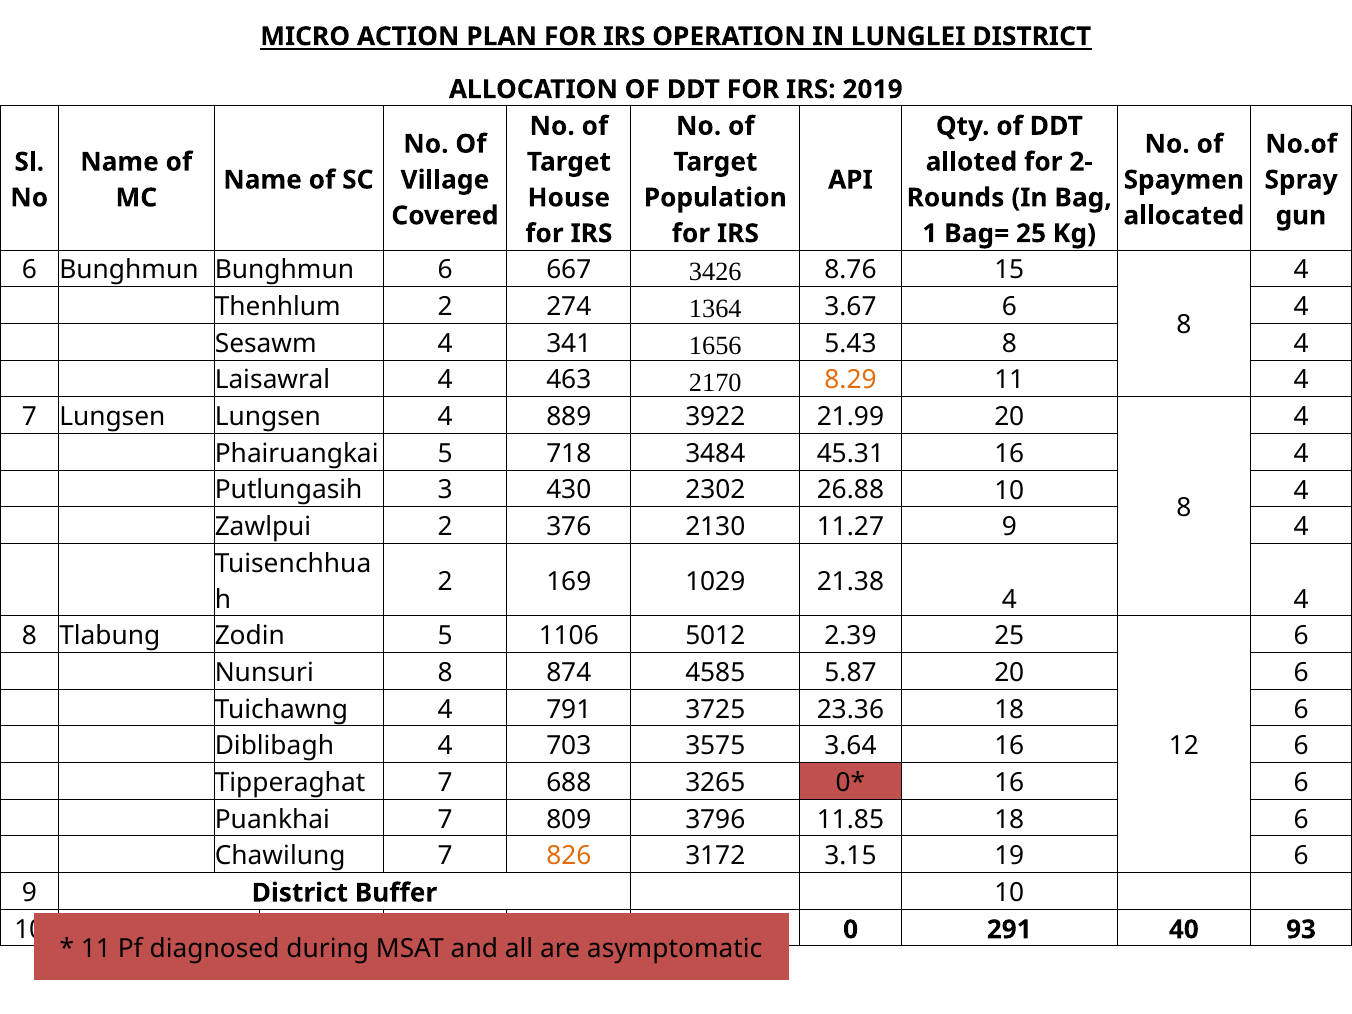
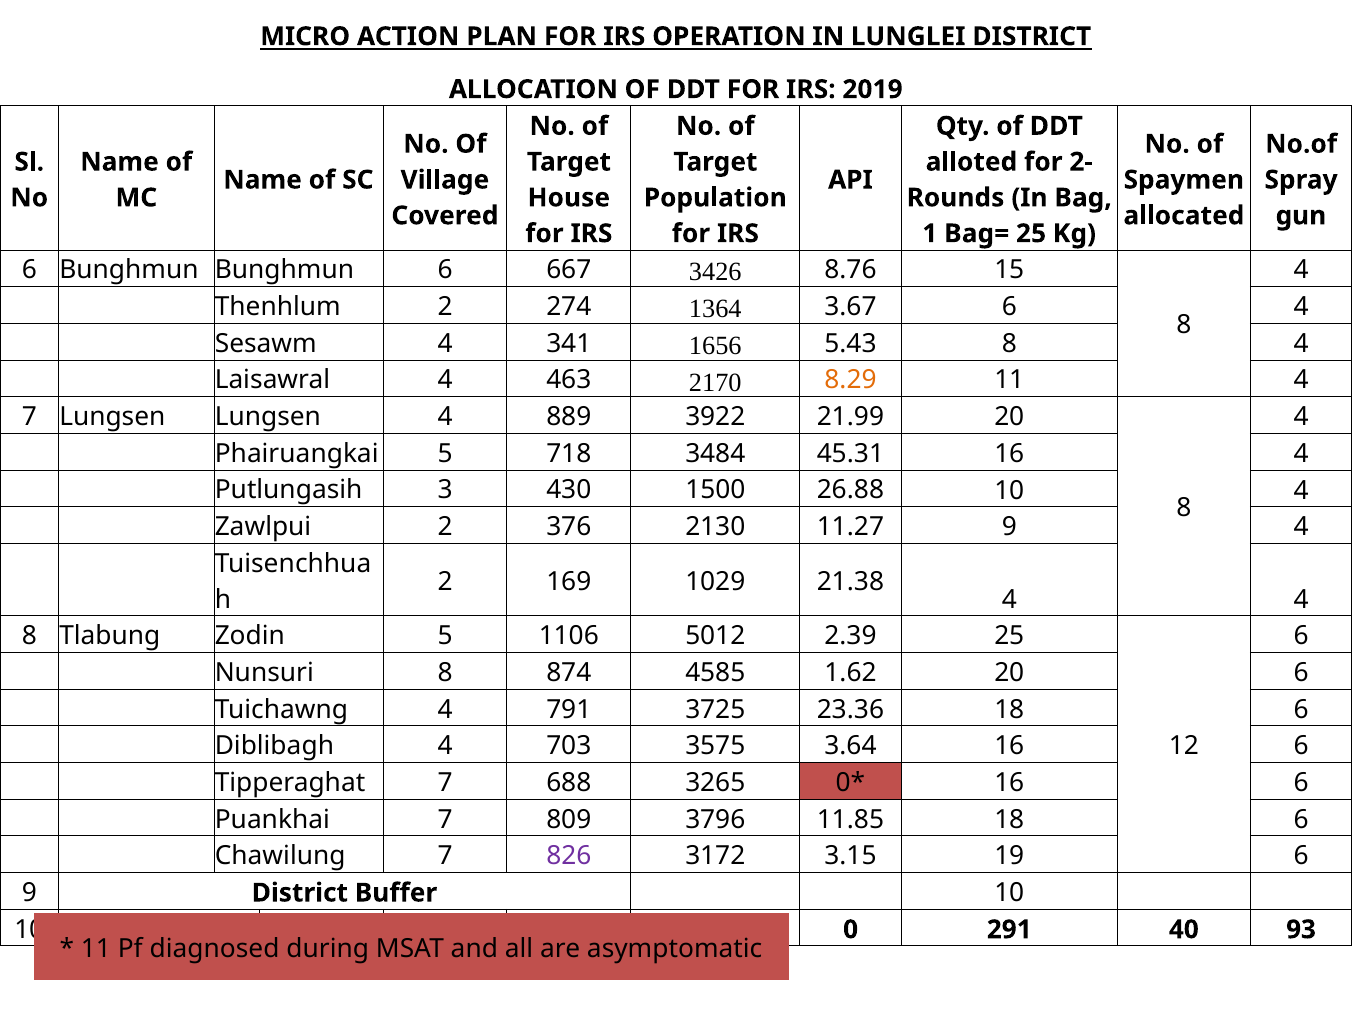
2302: 2302 -> 1500 (715, 490)
5.87: 5.87 -> 1.62 (850, 673)
826 colour: orange -> purple (569, 856)
